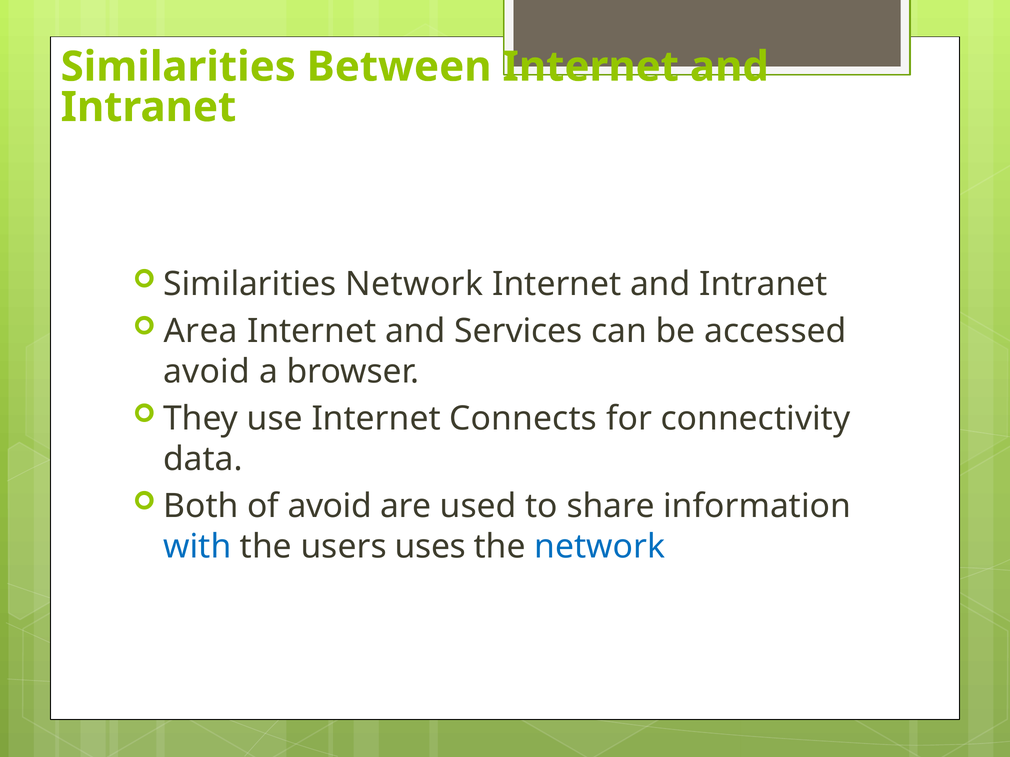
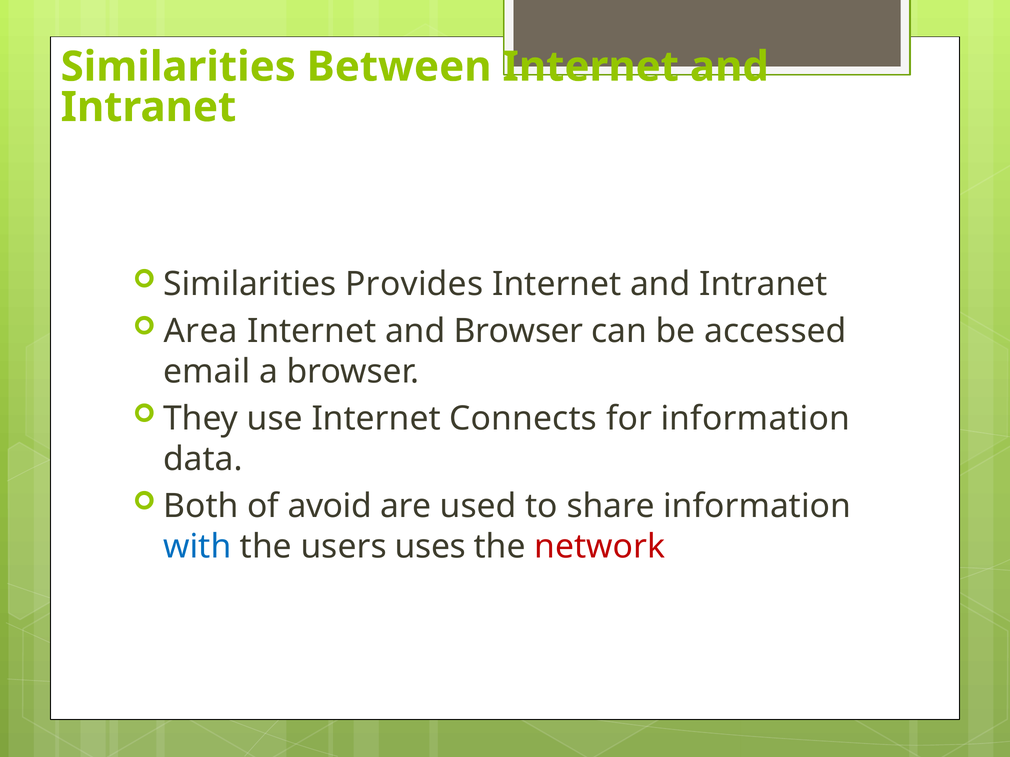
Similarities Network: Network -> Provides (414, 284)
and Services: Services -> Browser (519, 331)
avoid: avoid -> email (207, 372)
for connectivity: connectivity -> information (755, 419)
network colour: blue -> red (600, 547)
